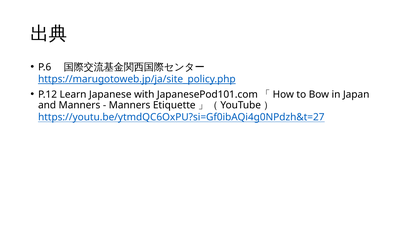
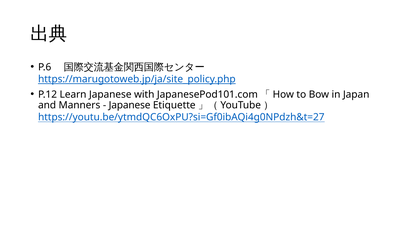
Manners: Manners -> Japanese (130, 105)
